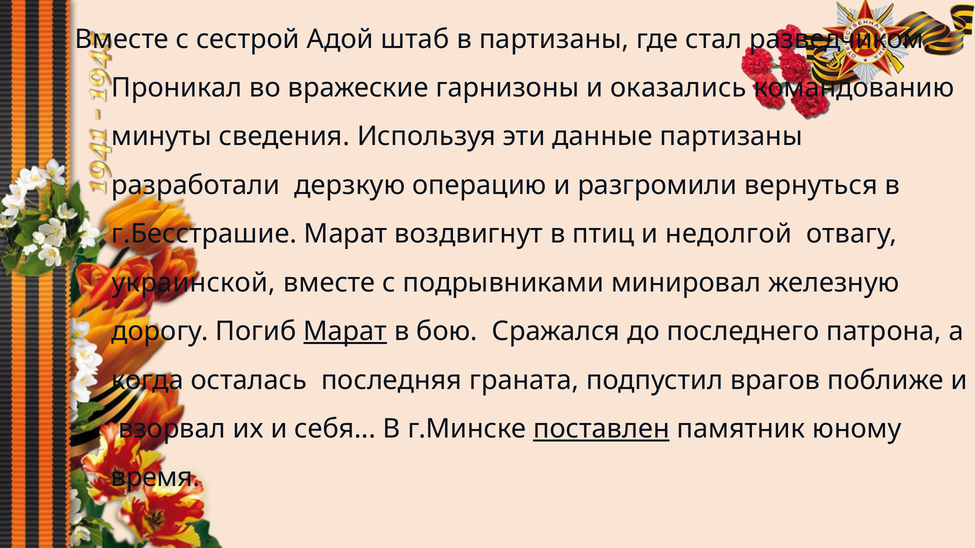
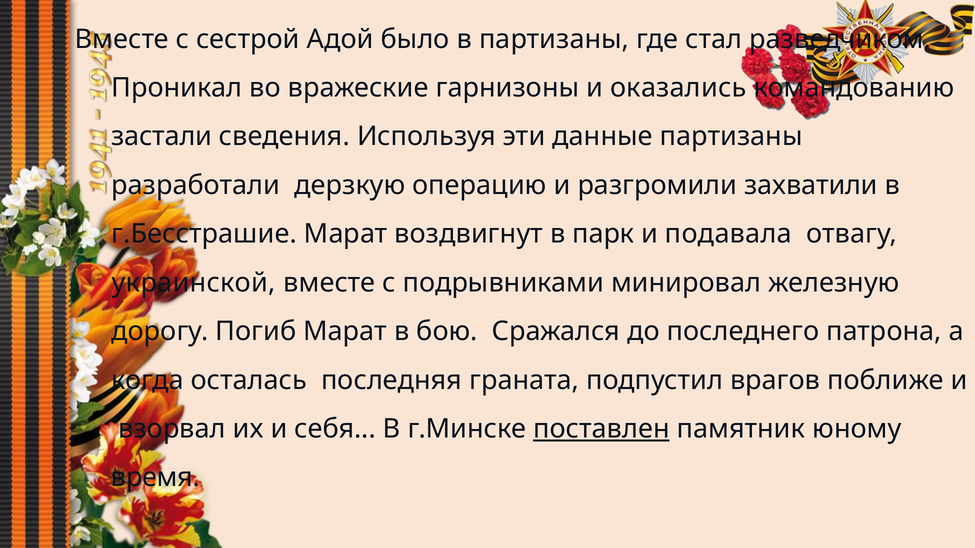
штаб: штаб -> было (415, 39)
минуты: минуты -> застали (162, 137)
вернуться: вернуться -> захватили (811, 185)
птиц: птиц -> парк (603, 234)
недолгой: недолгой -> подавала (728, 234)
Марат underline: present -> none (345, 332)
